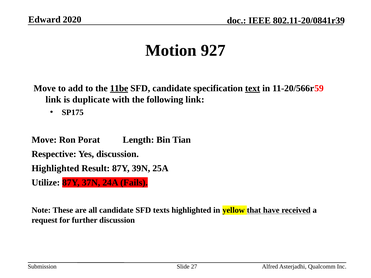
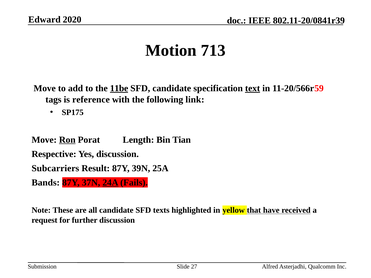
927: 927 -> 713 (213, 51)
link: link -> tags (53, 100)
duplicate: duplicate -> reference (91, 100)
Ron underline: none -> present (67, 140)
Highlighted: Highlighted -> Subcarriers (55, 168)
Utilize: Utilize -> Bands (46, 183)
24A underline: none -> present (110, 183)
